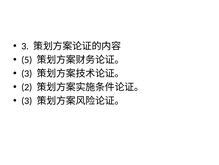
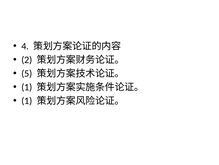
3: 3 -> 4 (25, 46)
5: 5 -> 2 (27, 60)
3: 3 -> 5 (27, 73)
2: 2 -> 1 (27, 87)
3: 3 -> 1 (27, 100)
